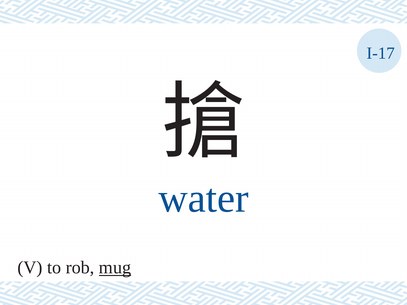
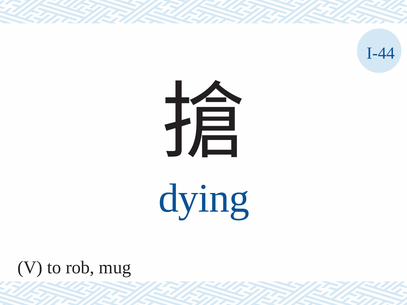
I-17: I-17 -> I-44 (381, 53)
water: water -> dying (204, 199)
mug underline: present -> none (115, 268)
